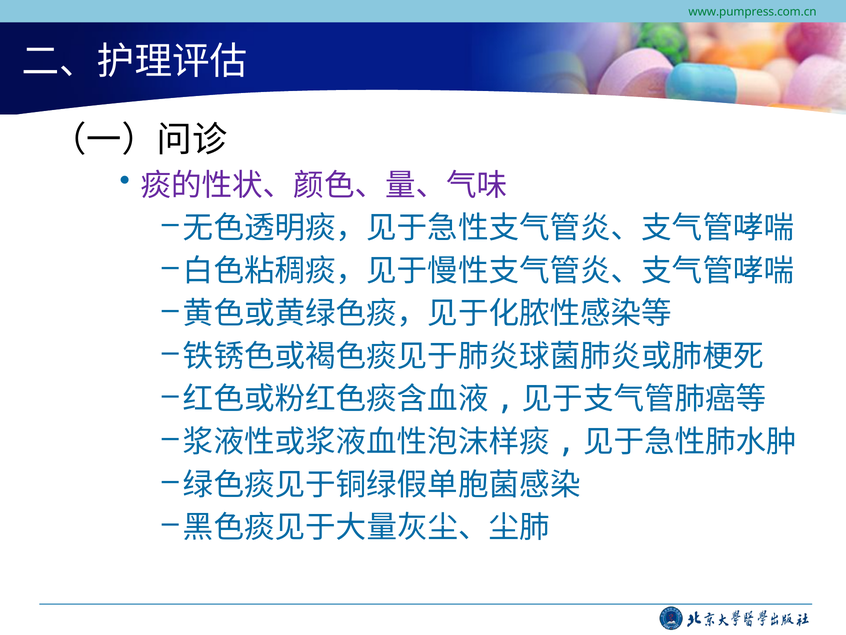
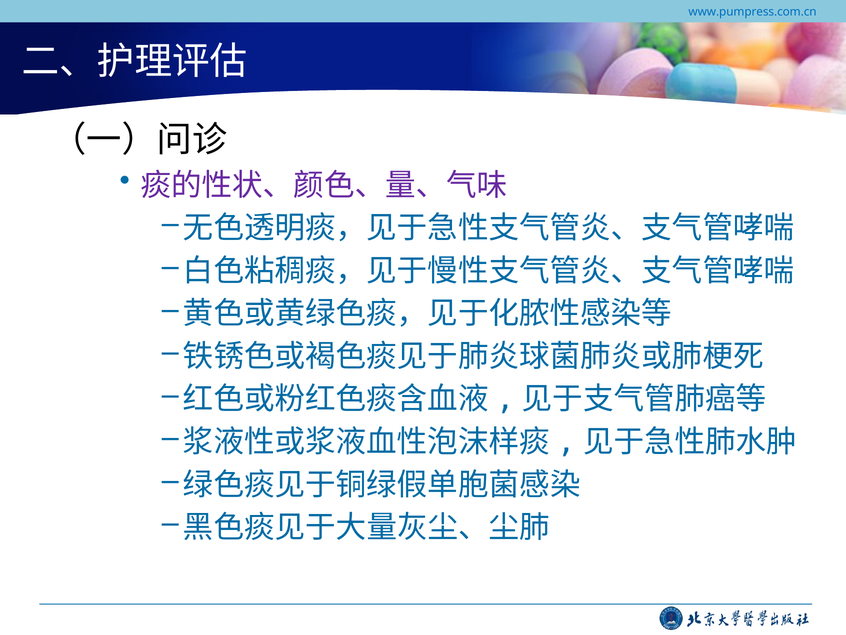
www.pumpress.com.cn colour: green -> blue (753, 12)
